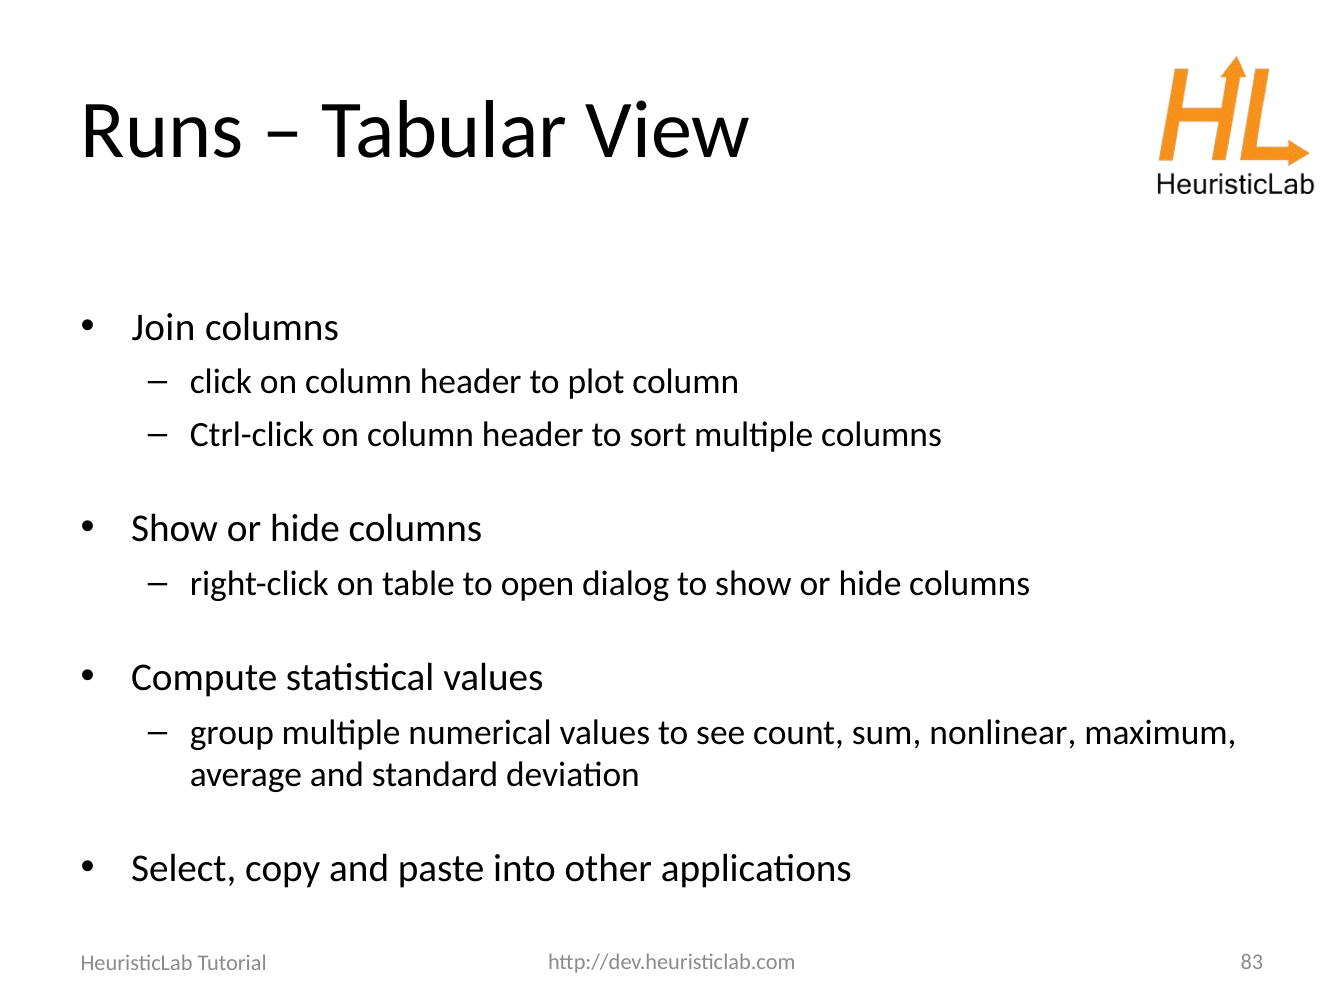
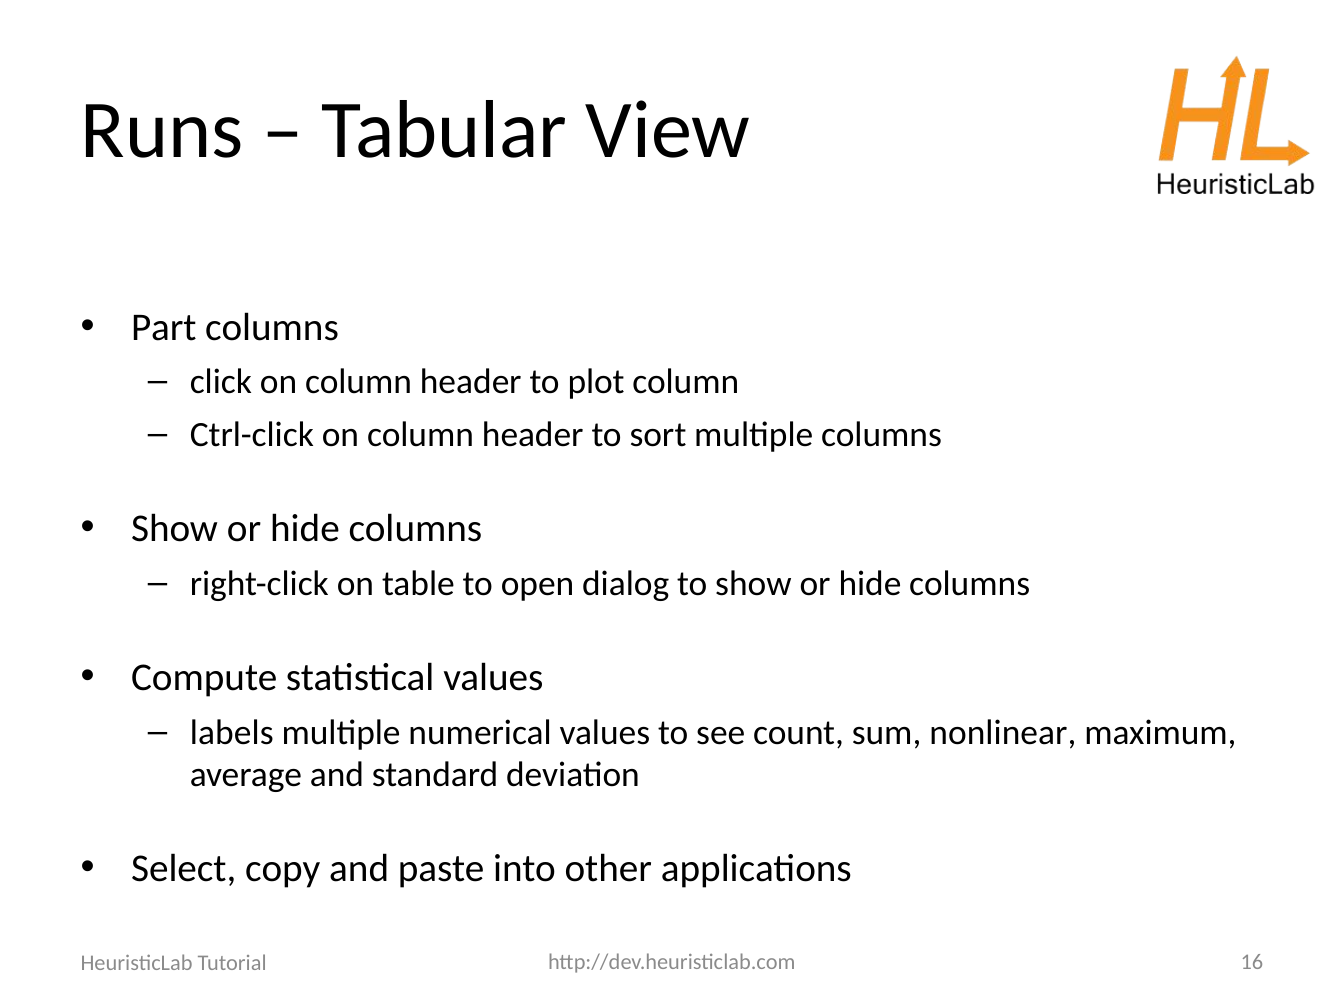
Join: Join -> Part (164, 327)
group: group -> labels (232, 732)
83: 83 -> 16 (1252, 962)
